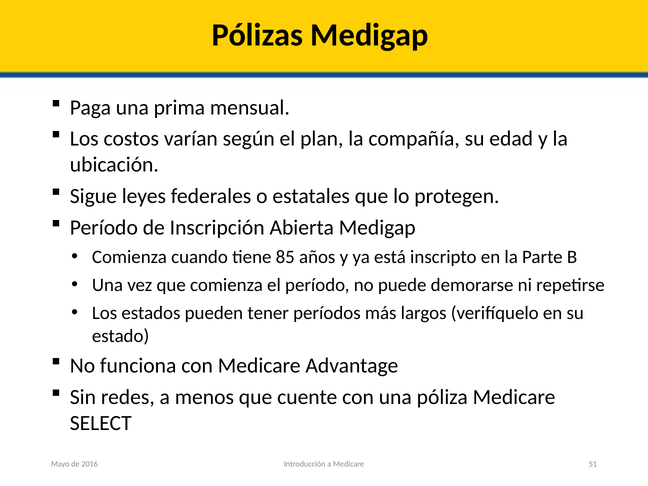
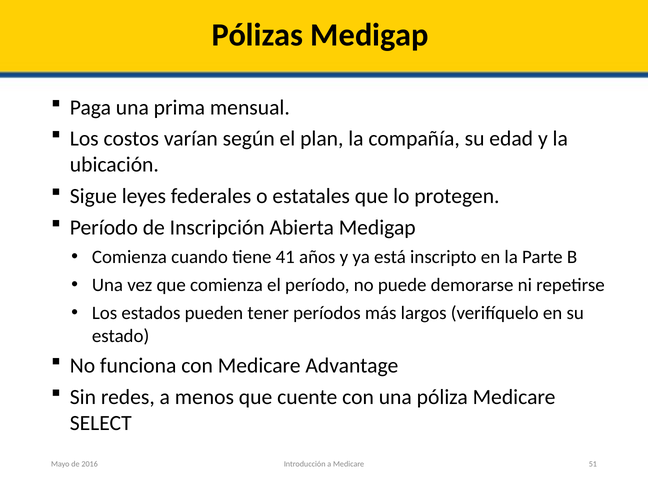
85: 85 -> 41 (285, 257)
